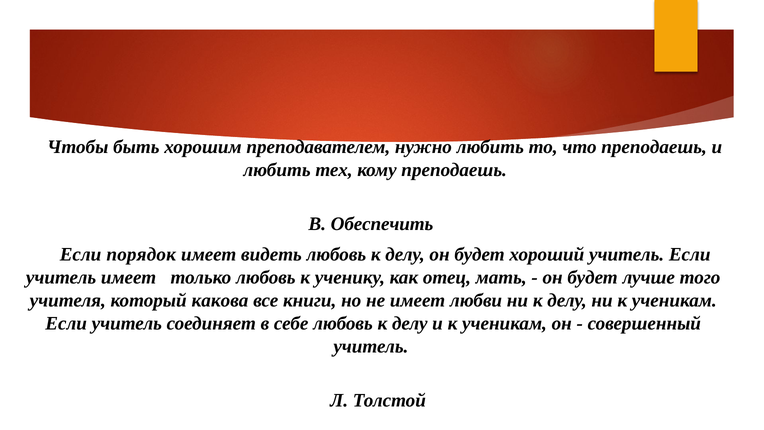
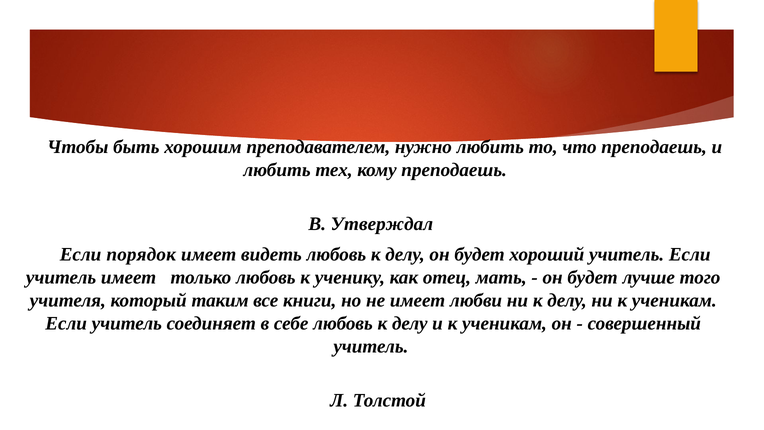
Обеспечить: Обеспечить -> Утверждал (382, 224)
какова: какова -> таким (220, 300)
